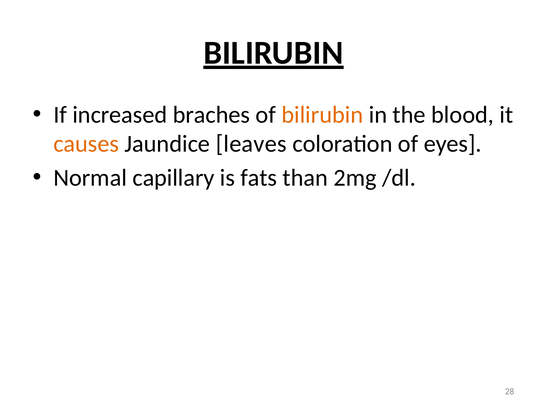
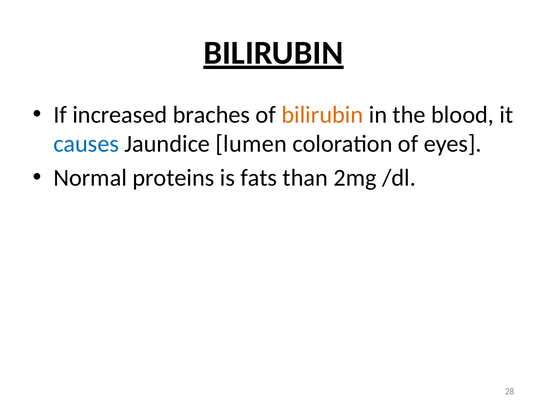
causes colour: orange -> blue (86, 144)
leaves: leaves -> lumen (251, 144)
capillary: capillary -> proteins (173, 178)
